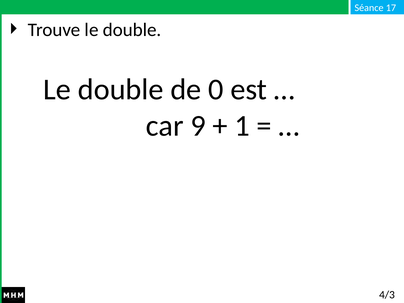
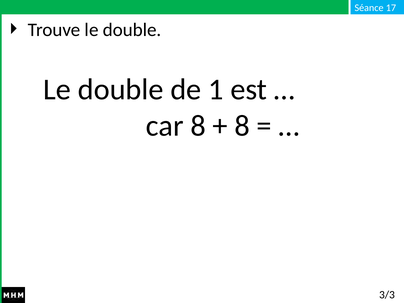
0: 0 -> 1 (216, 89)
car 9: 9 -> 8 (198, 126)
1: 1 -> 8 (242, 126)
4/3: 4/3 -> 3/3 (387, 295)
